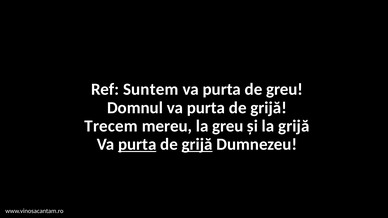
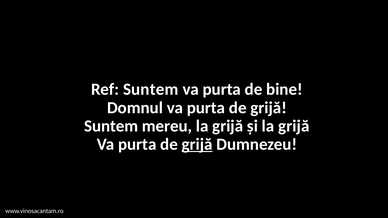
de greu: greu -> bine (284, 89)
Trecem: Trecem -> Suntem (111, 126)
mereu la greu: greu -> grijă (228, 126)
purta underline: present -> none (137, 144)
